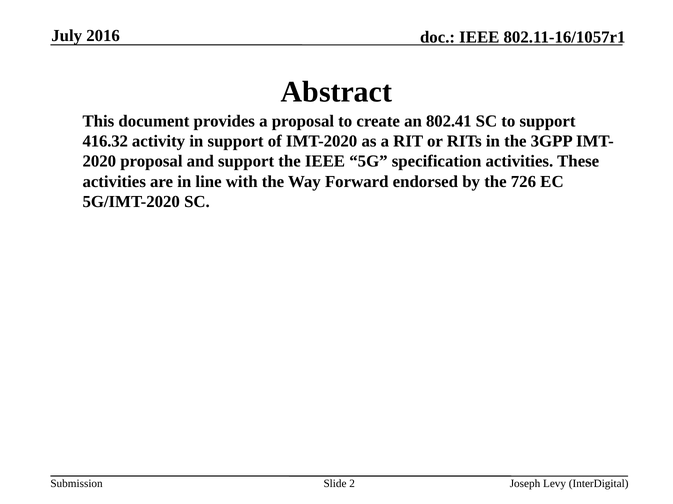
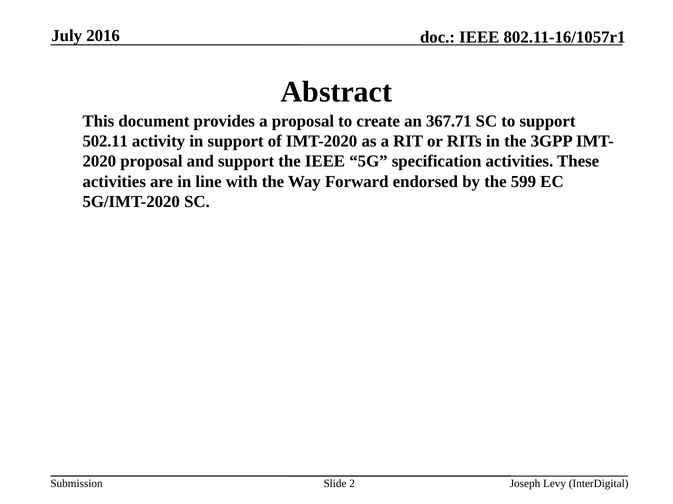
802.41: 802.41 -> 367.71 (449, 121)
416.32: 416.32 -> 502.11 (105, 141)
726: 726 -> 599 (523, 182)
